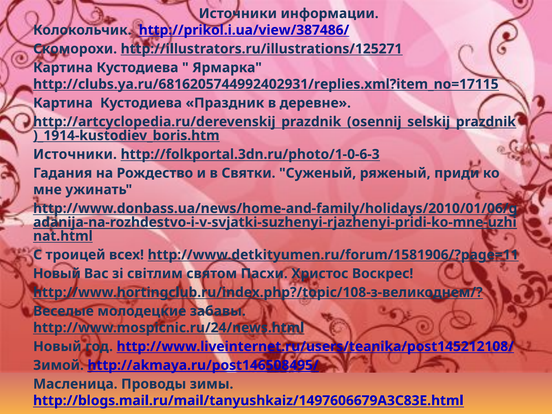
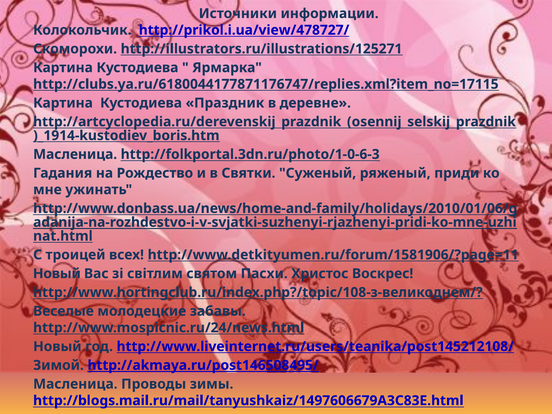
http://prikol.i.ua/view/387486/: http://prikol.i.ua/view/387486/ -> http://prikol.i.ua/view/478727/ (244, 30)
http://clubs.ya.ru/6816205744992402931/replies.xml?item_no=17115: http://clubs.ya.ru/6816205744992402931/replies.xml?item_no=17115 -> http://clubs.ya.ru/6180044177871176747/replies.xml?item_no=17115 (266, 84)
Источники: Источники -> Масленица (75, 154)
